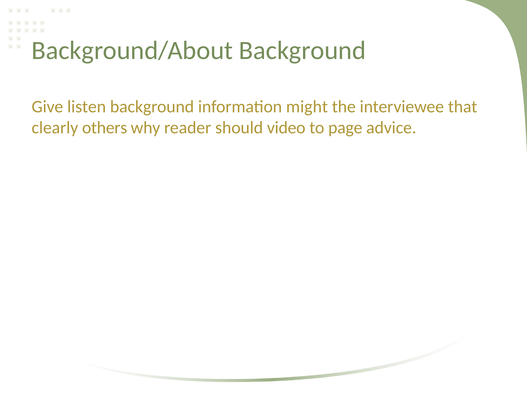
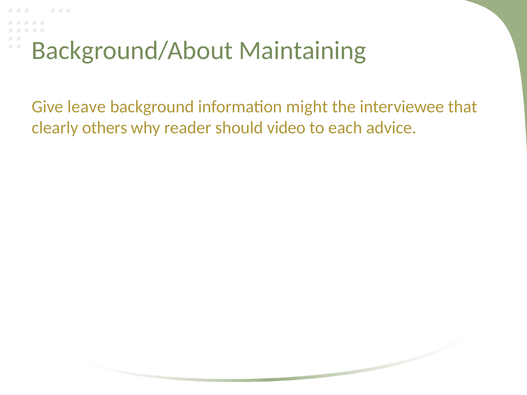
Background/About Background: Background -> Maintaining (303, 51)
listen: listen -> leave (87, 107)
page: page -> each (345, 128)
